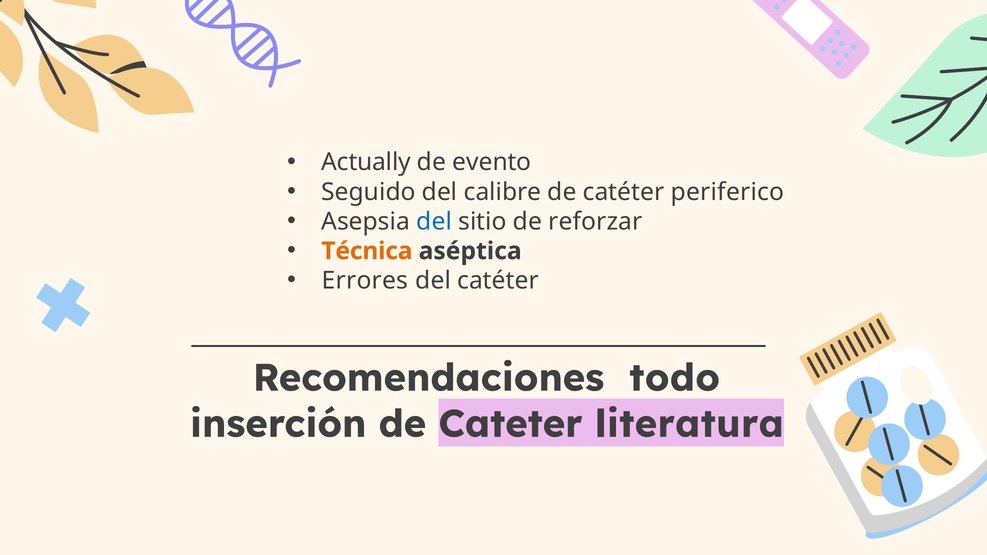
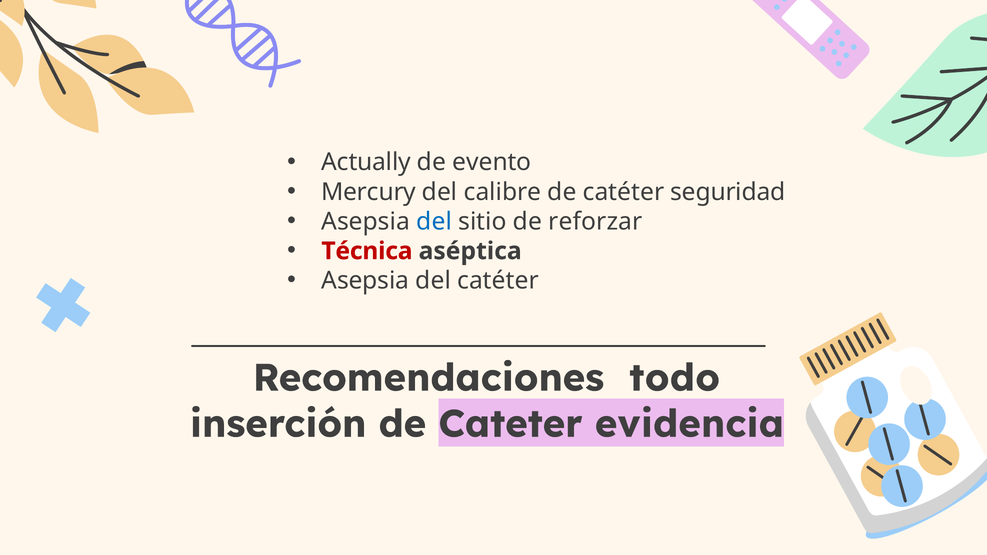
Seguido: Seguido -> Mercury (369, 192)
periferico: periferico -> seguridad (728, 192)
Técnica colour: orange -> red (367, 251)
Errores: Errores -> Asepsia (365, 281)
literatura: literatura -> evidencia (689, 424)
